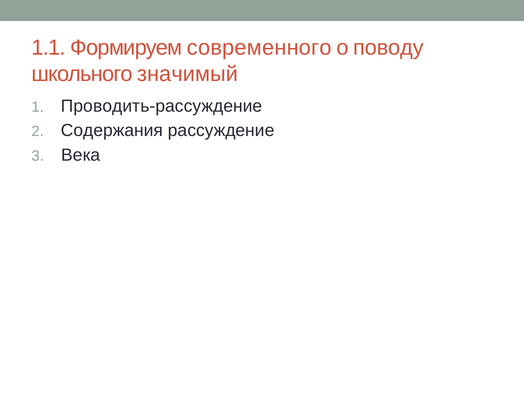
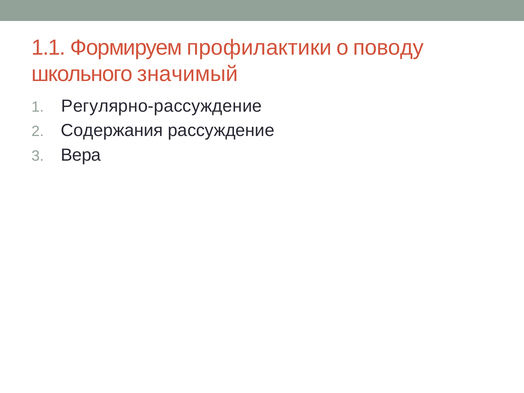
современного: современного -> профилактики (259, 48)
Проводить-рассуждение: Проводить-рассуждение -> Регулярно-рассуждение (162, 106)
Века: Века -> Вера (81, 155)
